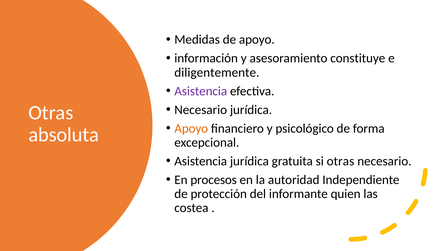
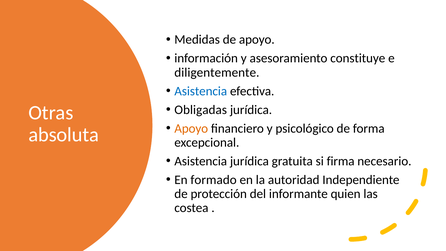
Asistencia colour: purple -> blue (201, 91)
Necesario: Necesario -> Obligadas (201, 110)
si otras: otras -> firma (341, 161)
procesos: procesos -> formado (214, 180)
